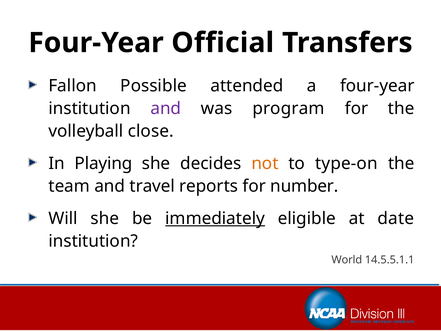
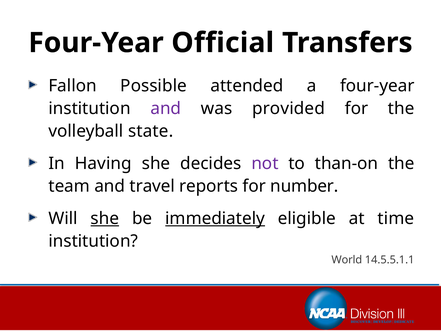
program: program -> provided (289, 108)
close: close -> state (151, 131)
Playing: Playing -> Having (103, 163)
not colour: orange -> purple (265, 163)
type-on: type-on -> than-on (347, 163)
she underline: none -> present (105, 218)
date: date -> time (396, 218)
